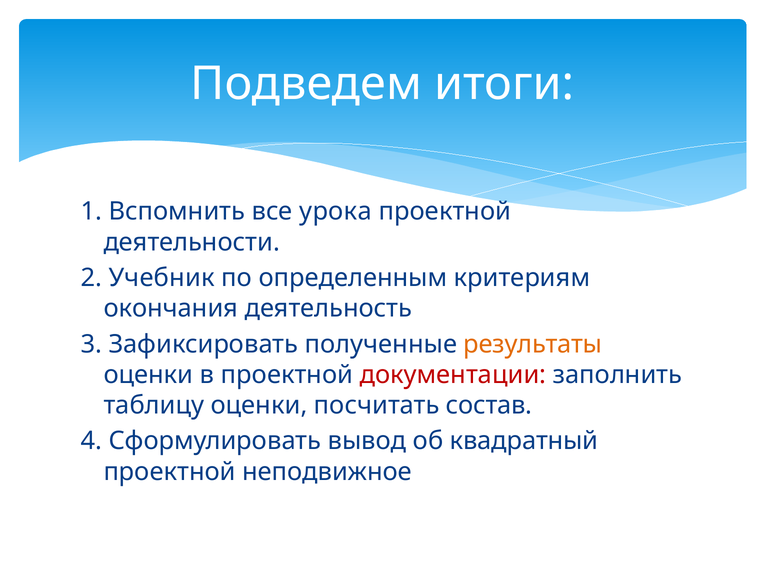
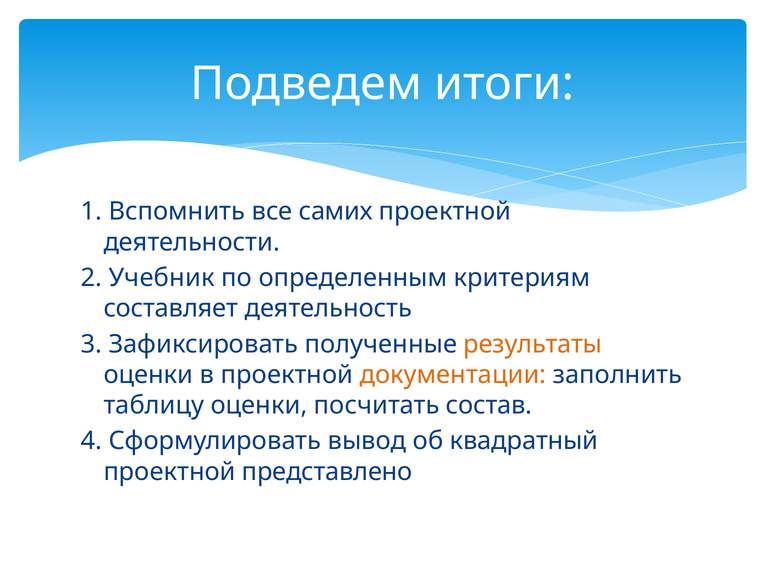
урока: урока -> самих (336, 211)
окончания: окончания -> составляет (171, 308)
документации colour: red -> orange (453, 375)
неподвижное: неподвижное -> представлено (327, 471)
